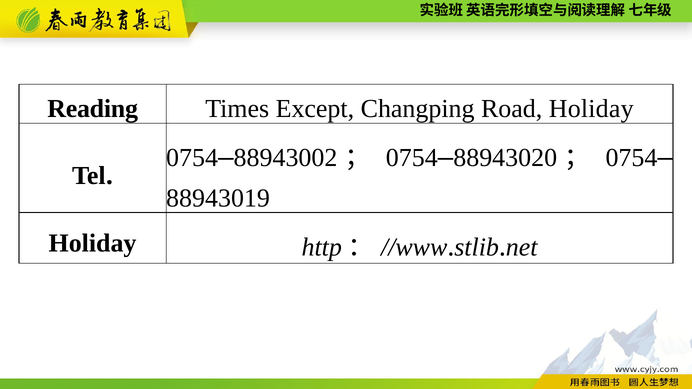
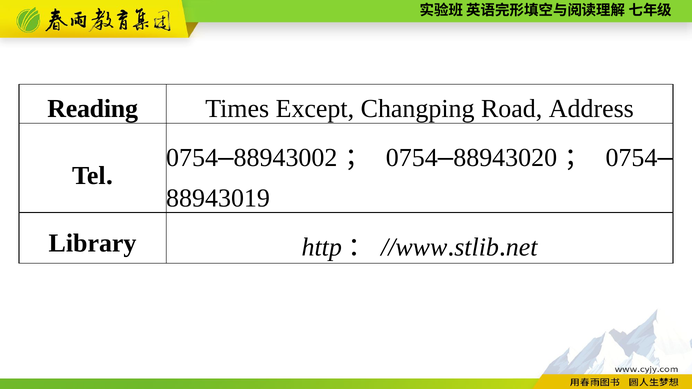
Road Holiday: Holiday -> Address (591, 109)
Holiday: Holiday -> Library (93, 243)
